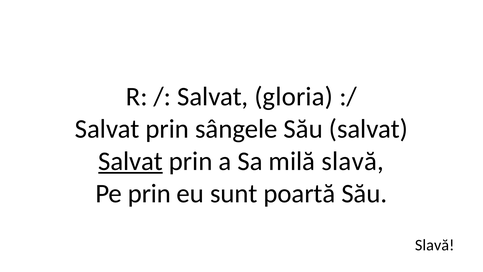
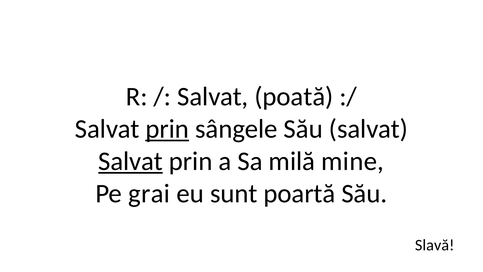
gloria: gloria -> poată (294, 97)
prin underline: none -> present (167, 129)
milă slavă: slavă -> mine (353, 161)
Pe prin: prin -> grai (149, 193)
